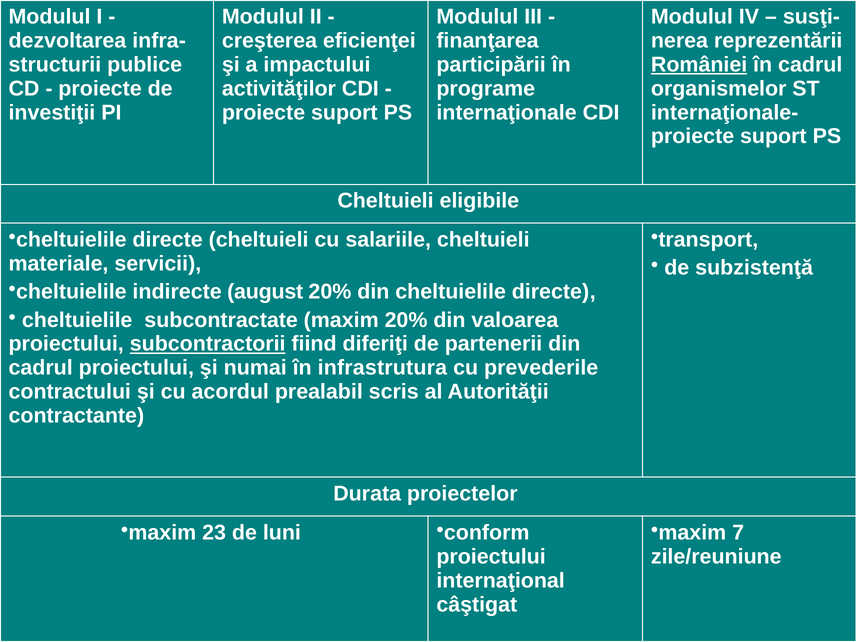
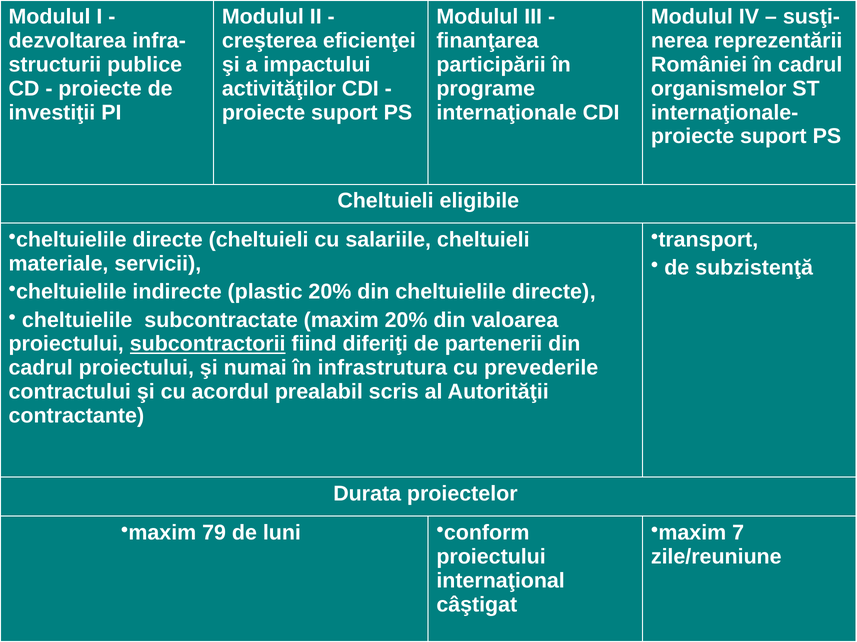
României underline: present -> none (699, 65)
august: august -> plastic (265, 292)
23: 23 -> 79 (214, 533)
